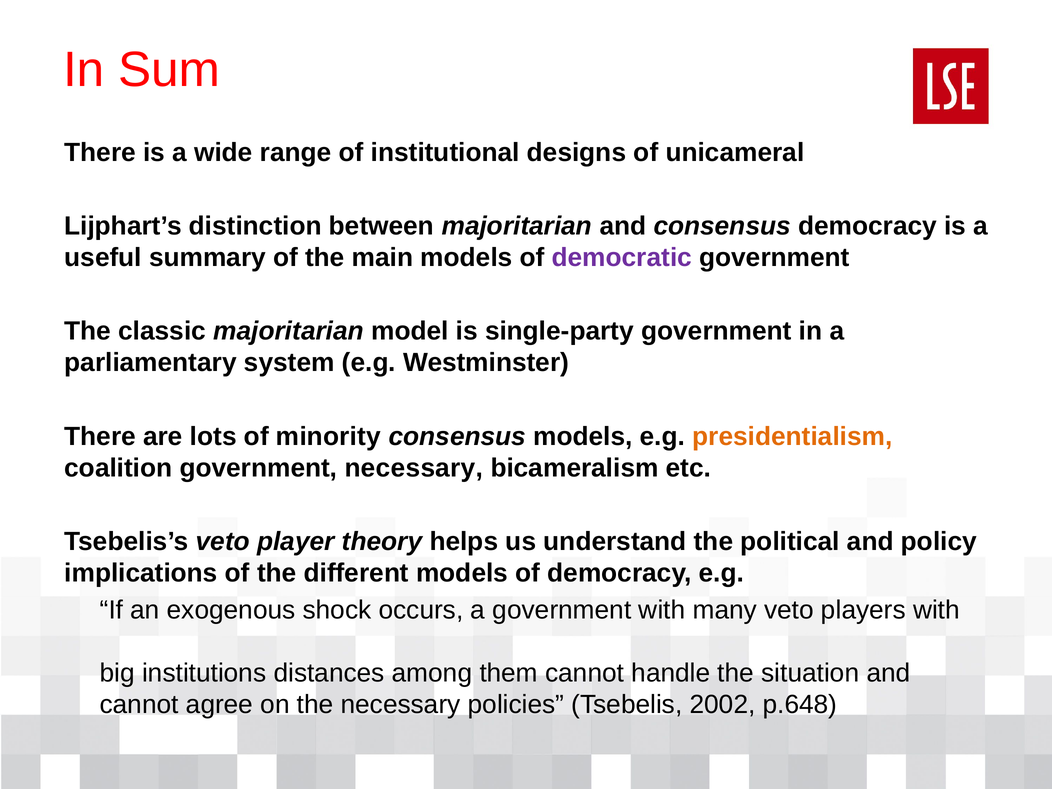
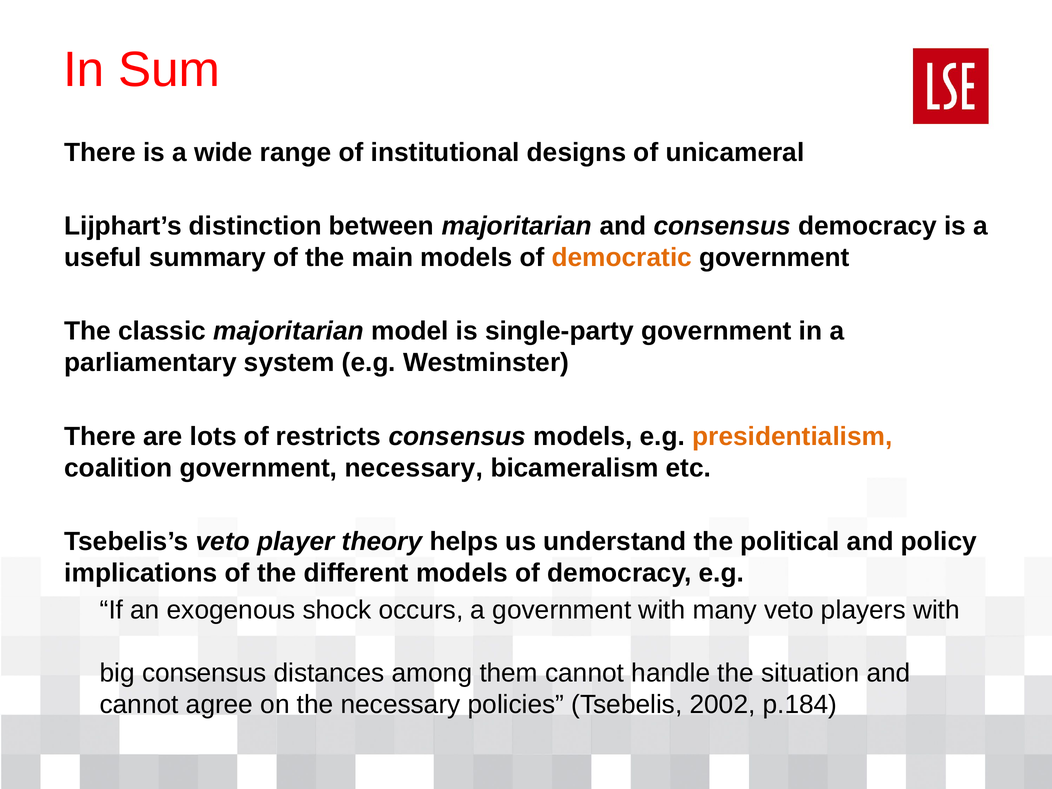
democratic colour: purple -> orange (622, 258)
minority: minority -> restricts (328, 436)
big institutions: institutions -> consensus (204, 673)
p.648: p.648 -> p.184 (800, 705)
